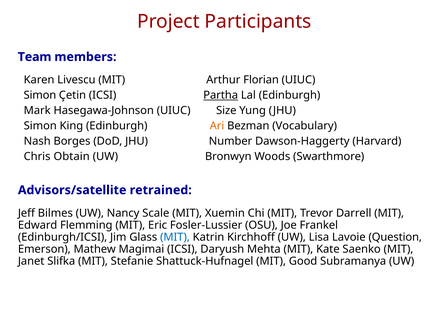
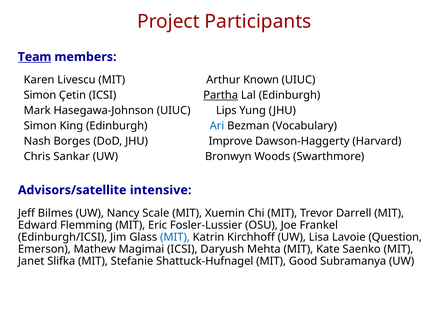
Team underline: none -> present (35, 57)
Florian: Florian -> Known (261, 80)
Size: Size -> Lips (226, 111)
Ari colour: orange -> blue (217, 126)
Number: Number -> Improve (231, 141)
Obtain: Obtain -> Sankar (72, 157)
retrained: retrained -> intensive (161, 190)
